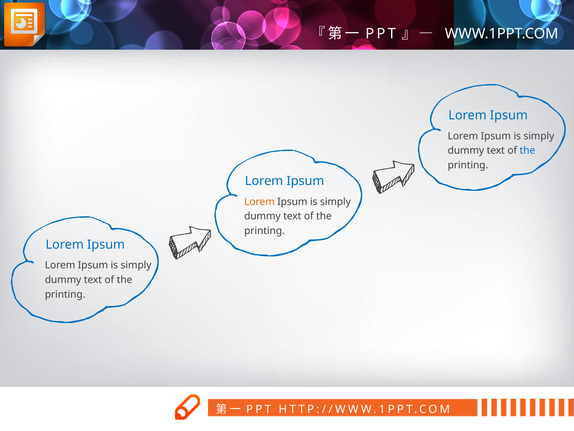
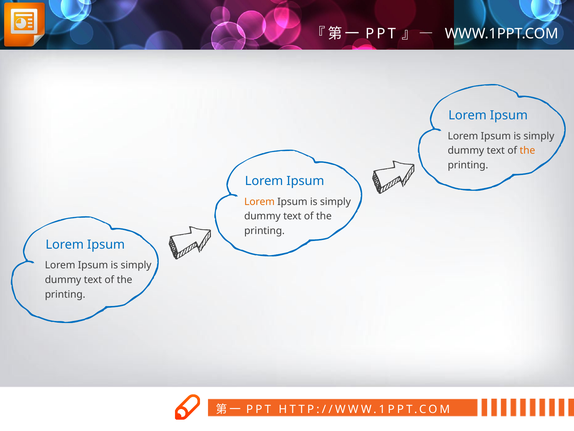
the colour: blue -> orange (527, 150)
